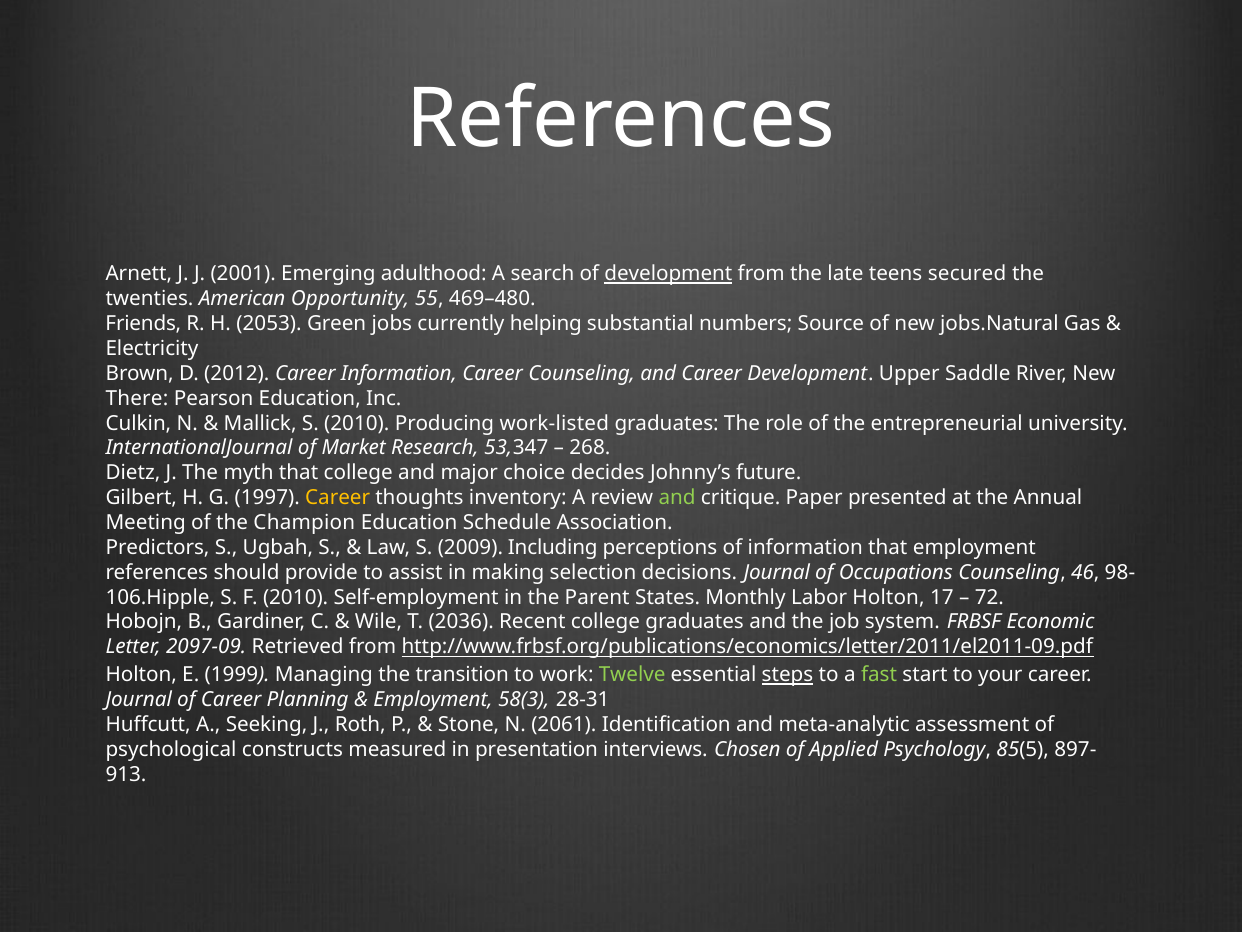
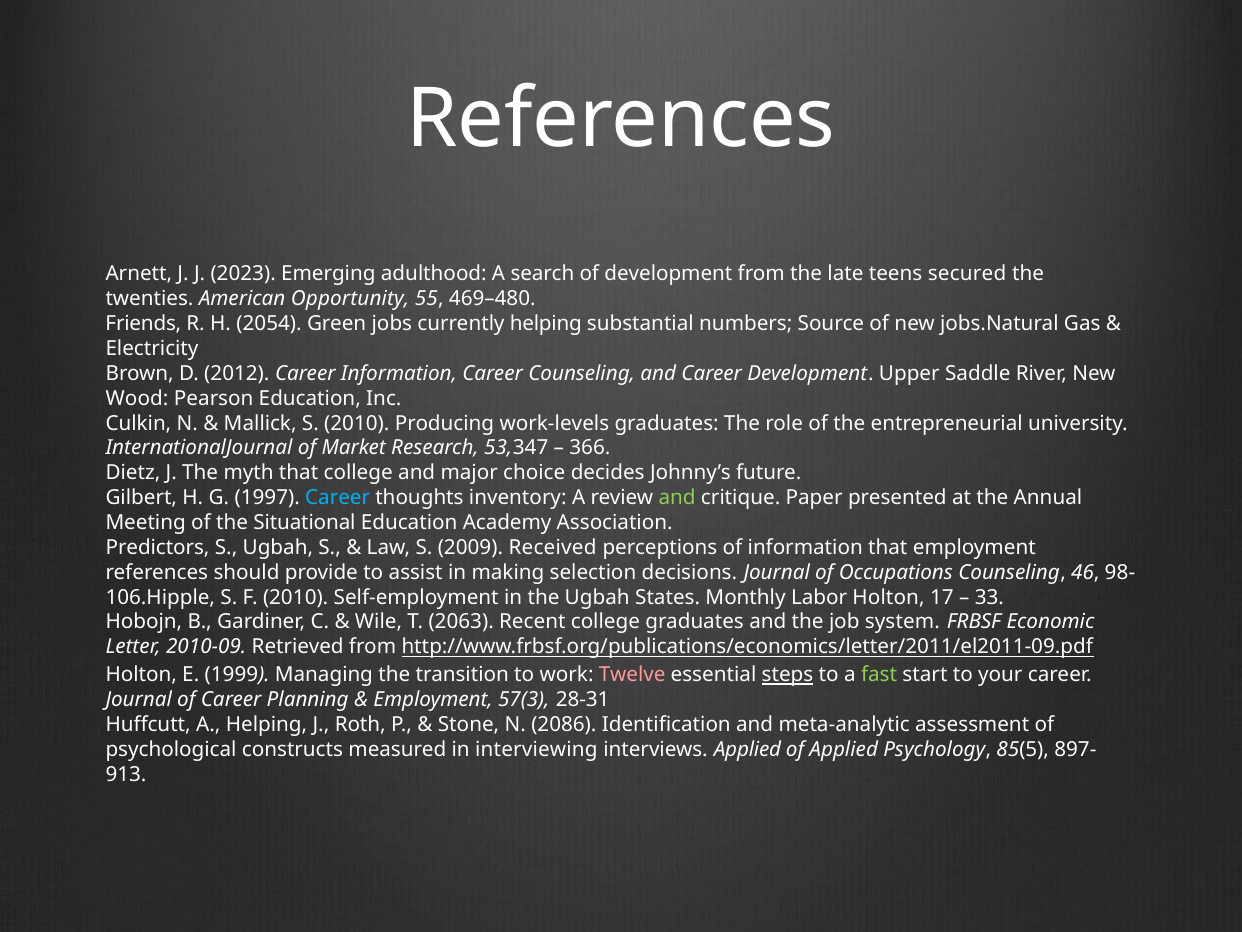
2001: 2001 -> 2023 (243, 274)
development underline: present -> none (668, 274)
2053: 2053 -> 2054 (269, 324)
There: There -> Wood (137, 398)
work-listed: work-listed -> work-levels (554, 423)
268: 268 -> 366 (590, 448)
Career colour: yellow -> light blue (338, 498)
Champion: Champion -> Situational (304, 522)
Schedule: Schedule -> Academy (507, 522)
Including: Including -> Received (553, 547)
the Parent: Parent -> Ugbah (597, 597)
72: 72 -> 33 (989, 597)
2036: 2036 -> 2063 (461, 622)
2097-09: 2097-09 -> 2010-09 (206, 647)
Twelve colour: light green -> pink (632, 675)
58(3: 58(3 -> 57(3 (524, 700)
A Seeking: Seeking -> Helping (267, 724)
2061: 2061 -> 2086 (564, 724)
presentation: presentation -> interviewing (536, 749)
interviews Chosen: Chosen -> Applied (747, 749)
